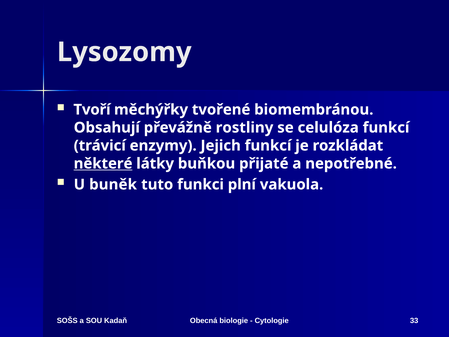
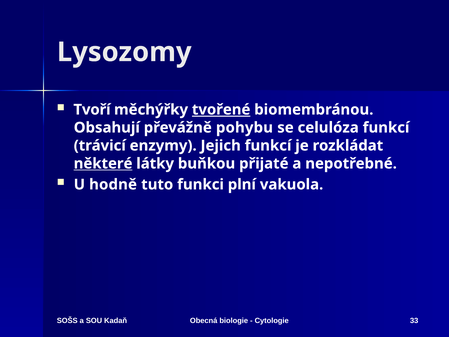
tvořené underline: none -> present (221, 110)
rostliny: rostliny -> pohybu (244, 128)
buněk: buněk -> hodně (113, 184)
